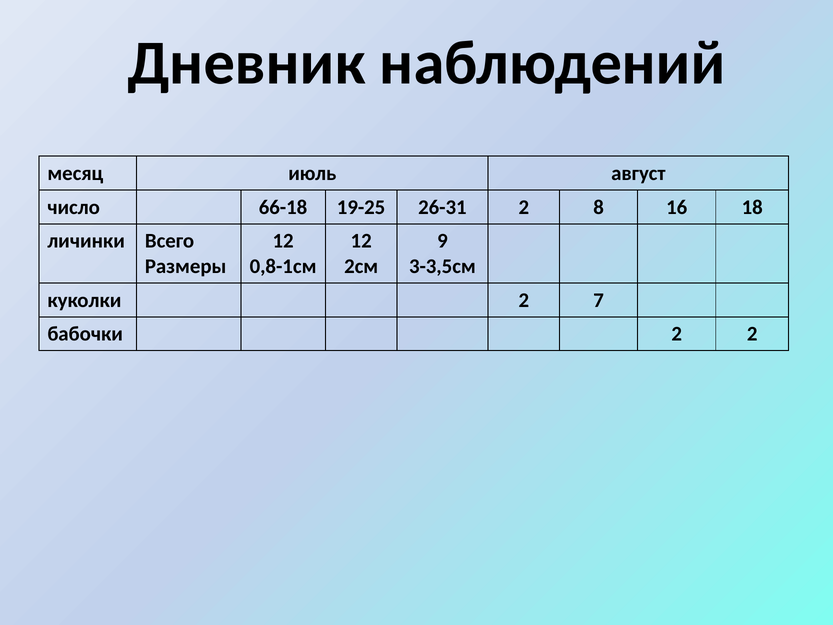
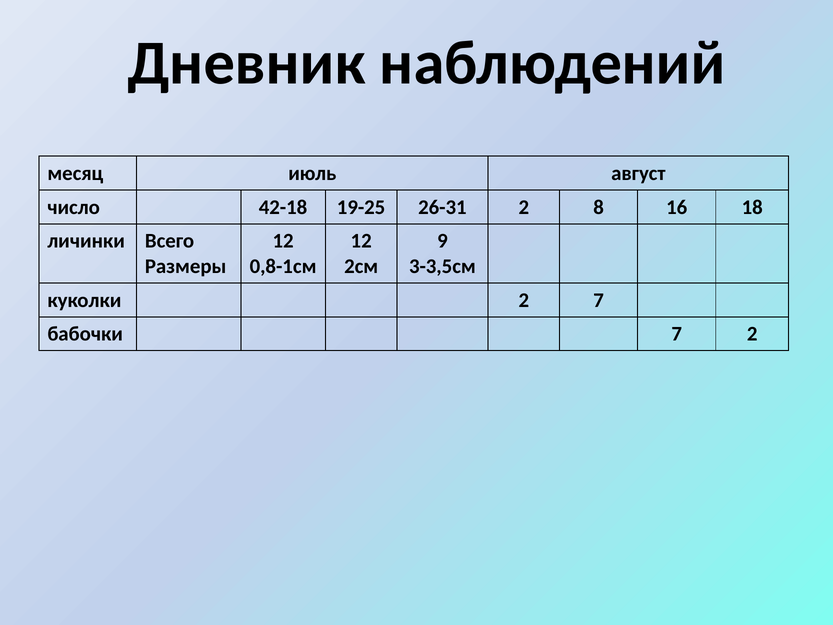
66-18: 66-18 -> 42-18 (283, 207)
бабочки 2: 2 -> 7 (677, 334)
